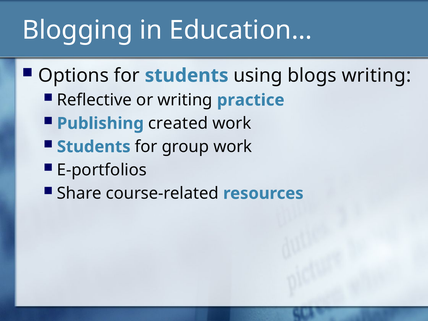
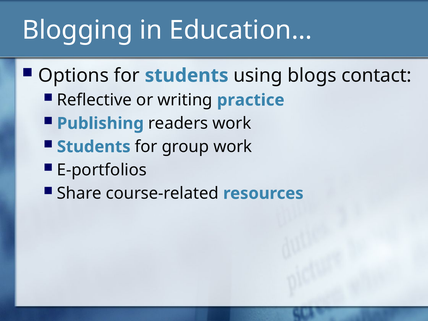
blogs writing: writing -> contact (377, 76)
created: created -> readers (178, 123)
